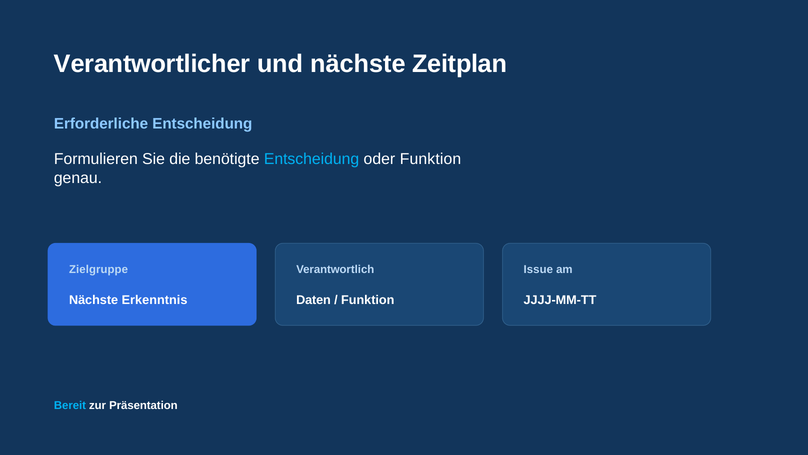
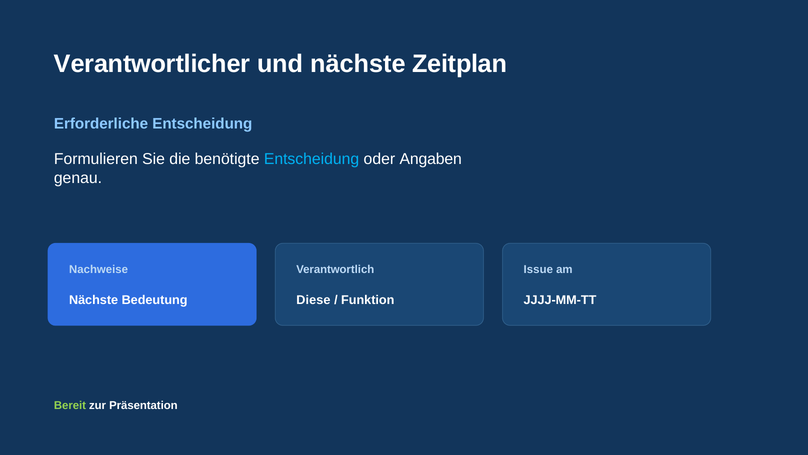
oder Funktion: Funktion -> Angaben (431, 159)
Zielgruppe: Zielgruppe -> Nachweise (99, 269)
Erkenntnis: Erkenntnis -> Bedeutung (155, 300)
Daten: Daten -> Diese (313, 300)
Bereit colour: light blue -> light green (70, 405)
